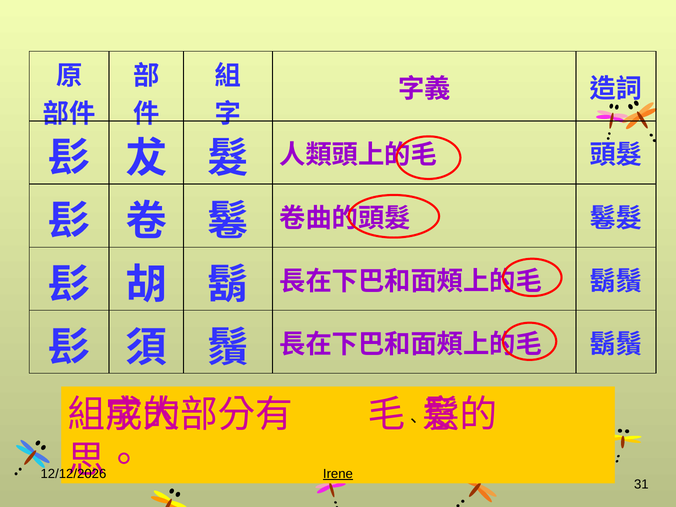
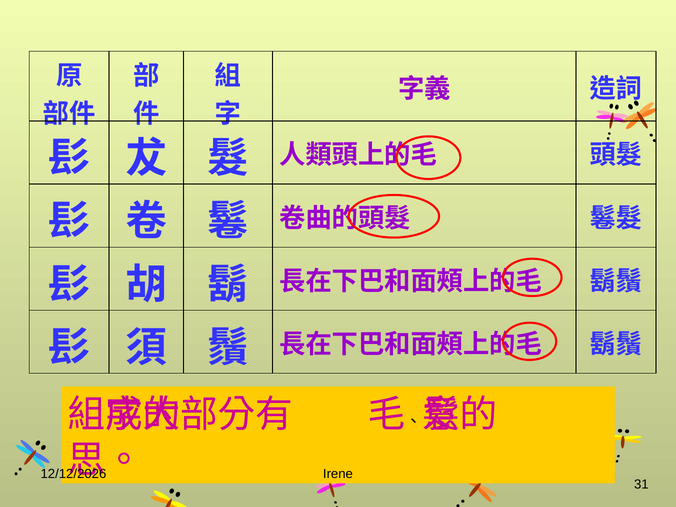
Irene underline: present -> none (338, 474)
